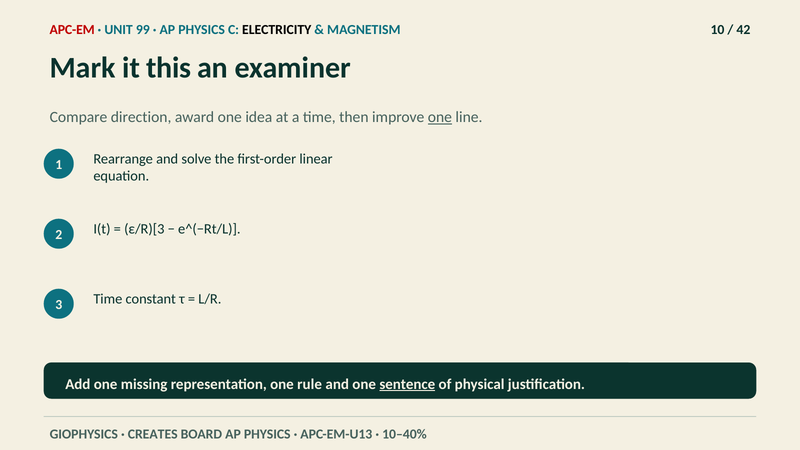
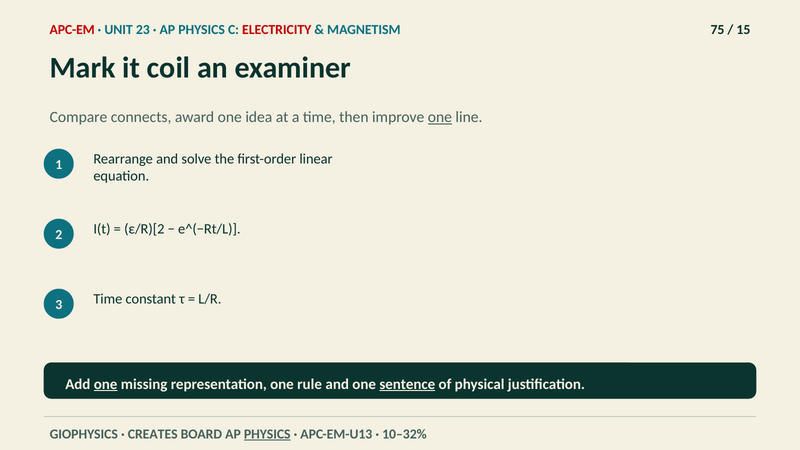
99: 99 -> 23 (143, 30)
ELECTRICITY colour: black -> red (277, 30)
10: 10 -> 75 (717, 30)
42: 42 -> 15 (743, 30)
this: this -> coil (169, 68)
direction: direction -> connects (141, 117)
ε/R)[3: ε/R)[3 -> ε/R)[2 (144, 229)
one underline: none -> present (106, 384)
PHYSICS underline: none -> present (267, 434)
10–40%: 10–40% -> 10–32% (404, 434)
